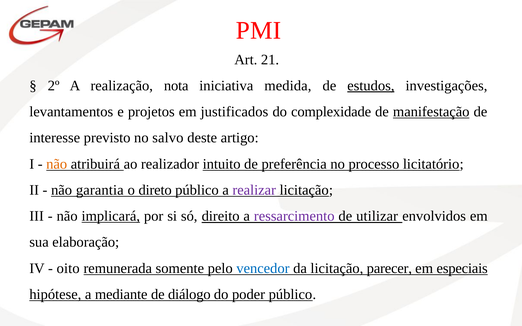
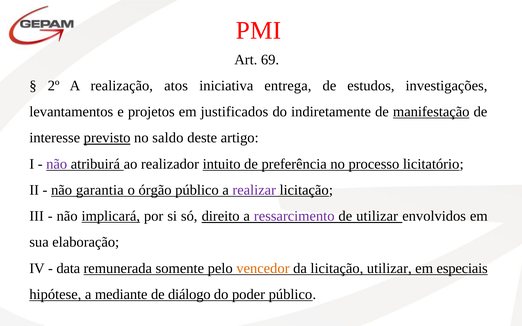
21: 21 -> 69 (270, 60)
nota: nota -> atos (176, 86)
medida: medida -> entrega (288, 86)
estudos underline: present -> none (371, 86)
complexidade: complexidade -> indiretamente (331, 112)
previsto underline: none -> present (107, 138)
salvo: salvo -> saldo (168, 138)
não colour: orange -> purple (57, 164)
direto: direto -> órgão (155, 190)
oito: oito -> data (68, 268)
vencedor colour: blue -> orange (263, 268)
licitação parecer: parecer -> utilizar (389, 268)
